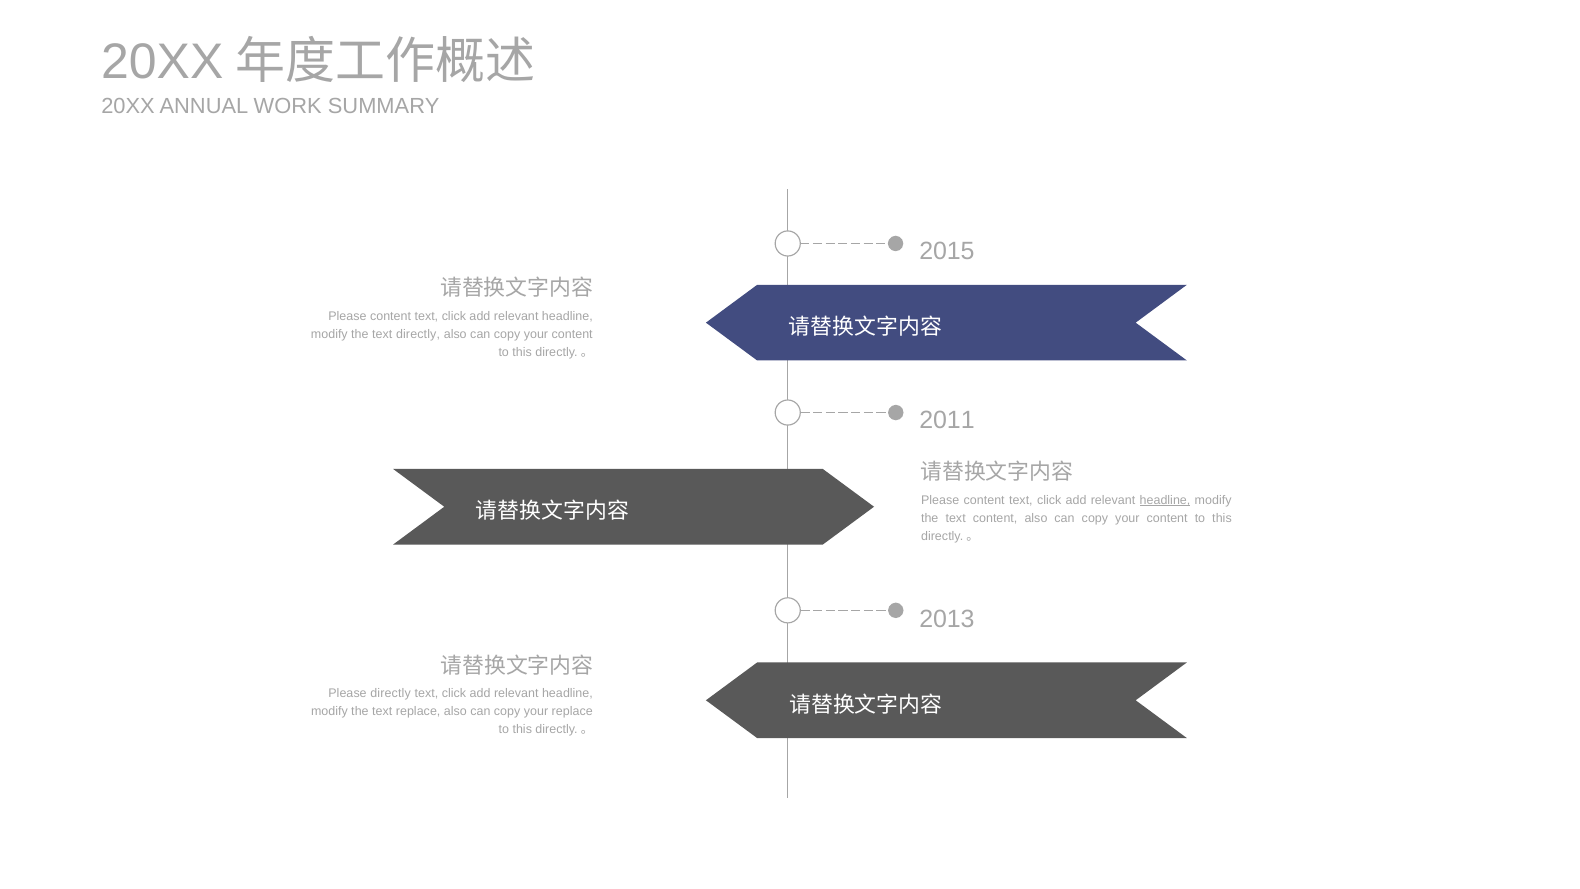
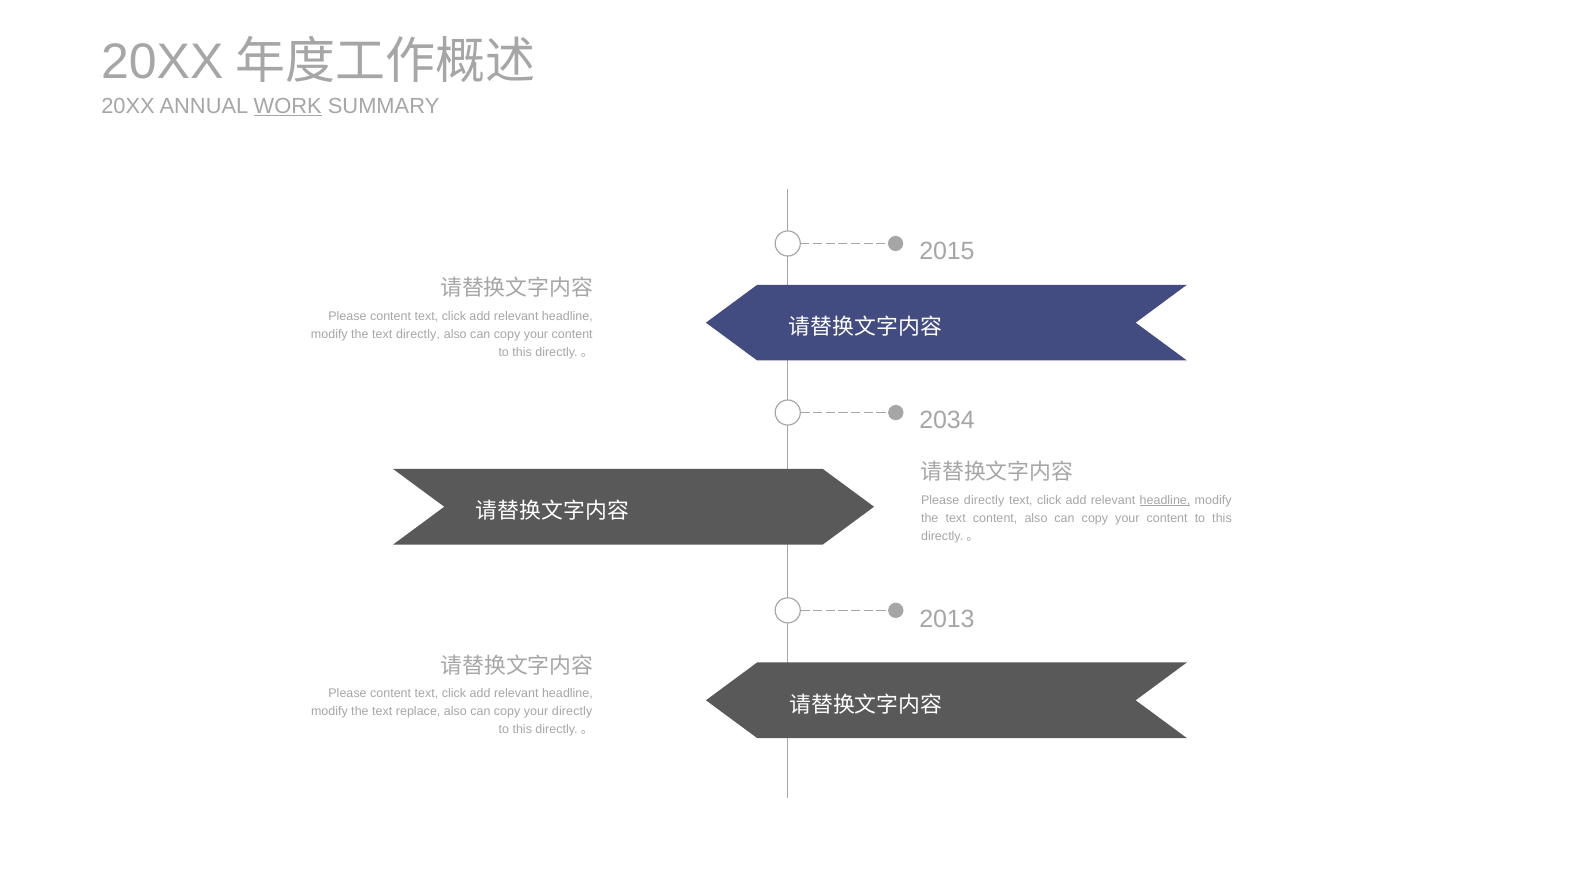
WORK underline: none -> present (288, 106)
2011: 2011 -> 2034 (947, 420)
content: content -> directly (984, 500)
directly: directly -> content (391, 694)
your replace: replace -> directly (572, 711)
